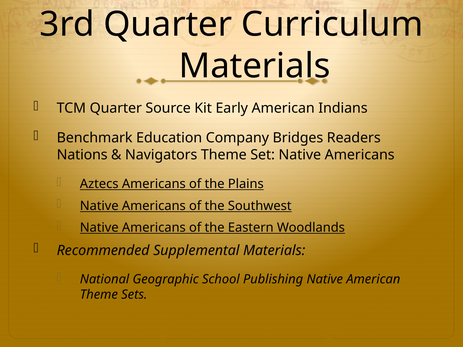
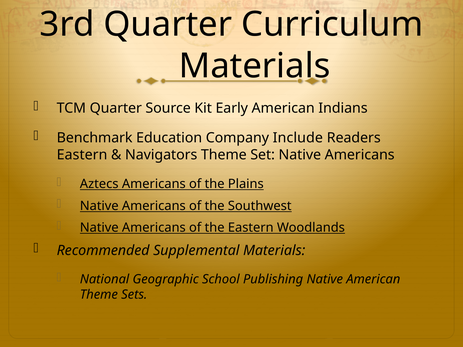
Bridges: Bridges -> Include (298, 138)
Nations: Nations -> Eastern (82, 155)
